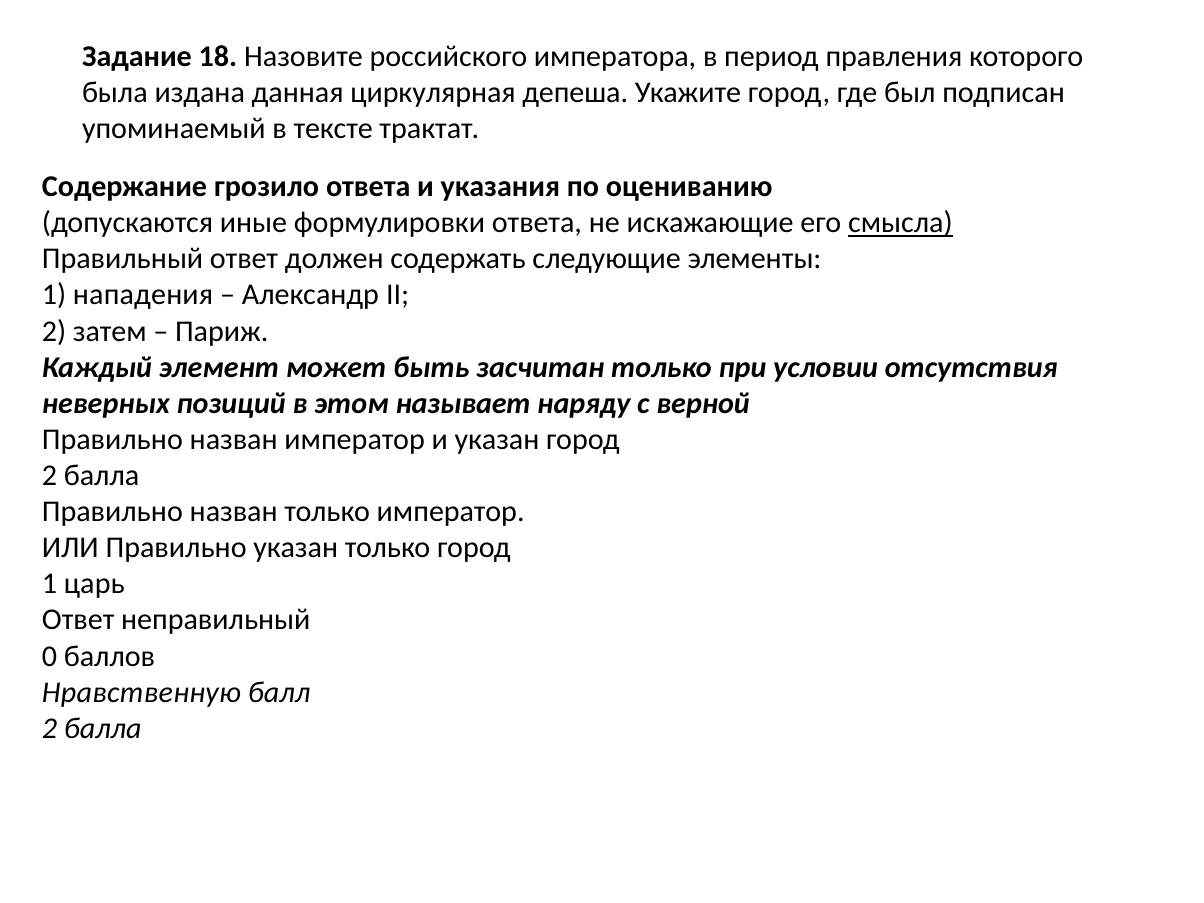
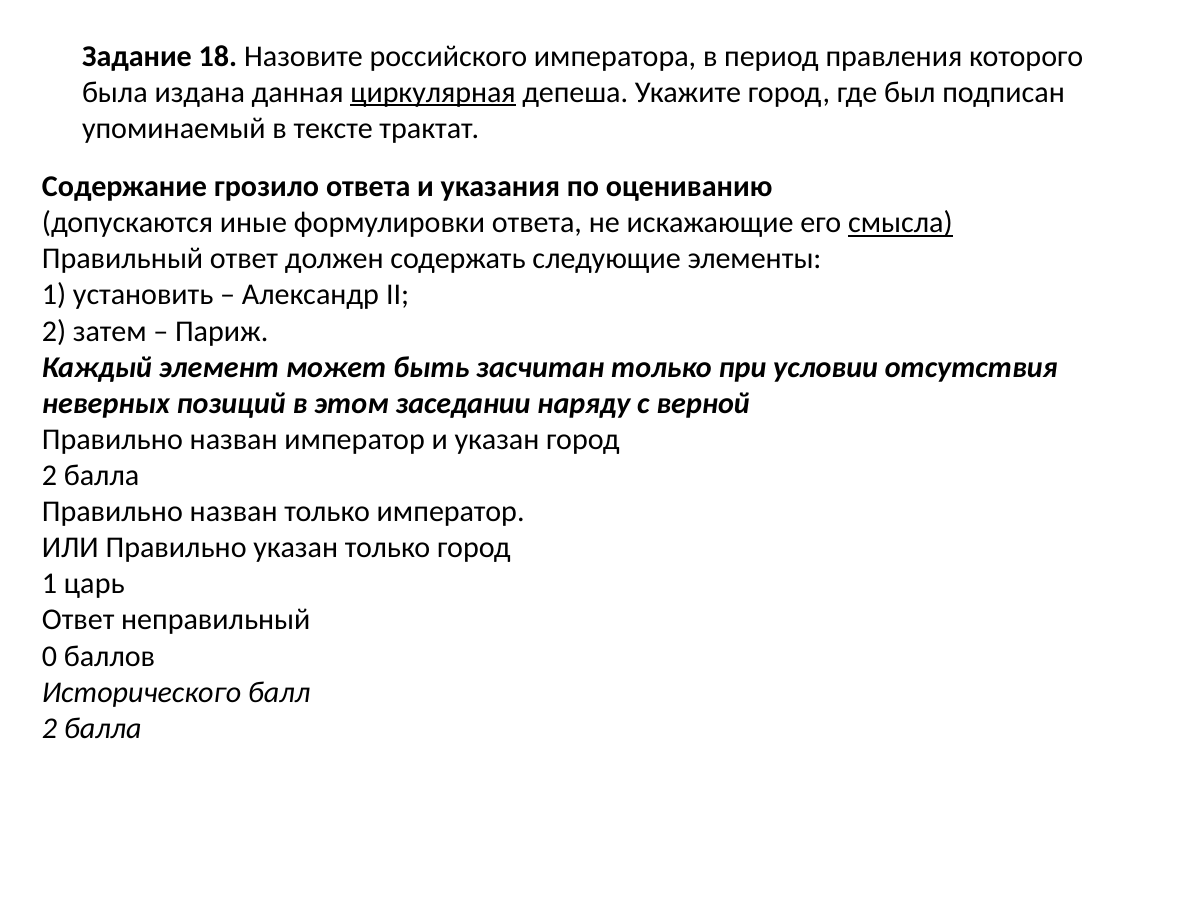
циркулярная underline: none -> present (433, 92)
нападения: нападения -> установить (143, 295)
называет: называет -> заседании (463, 403)
Нравственную: Нравственную -> Исторического (142, 692)
